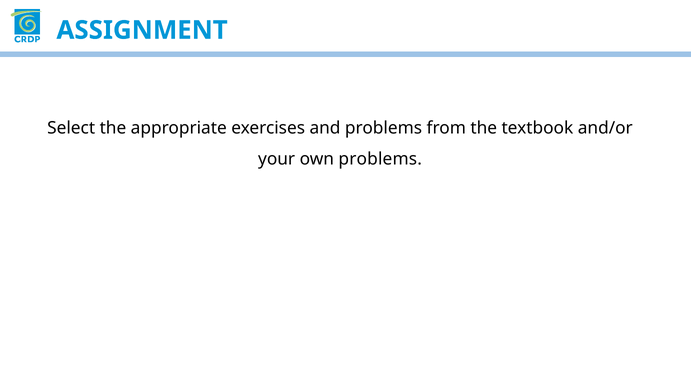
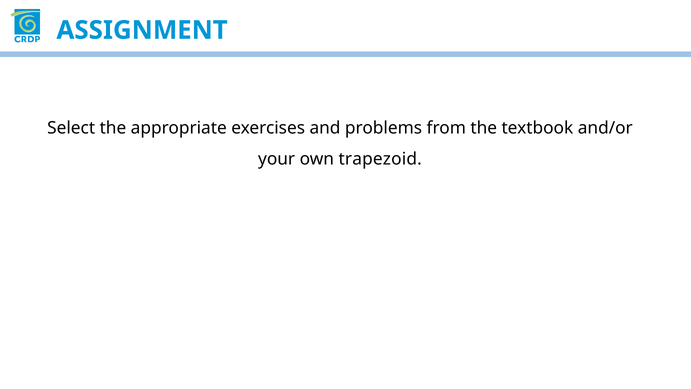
own problems: problems -> trapezoid (380, 159)
